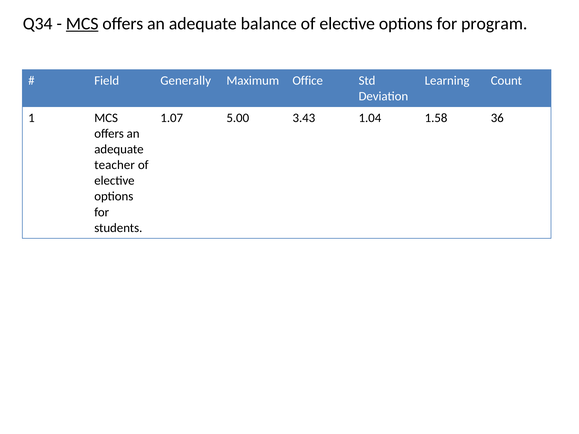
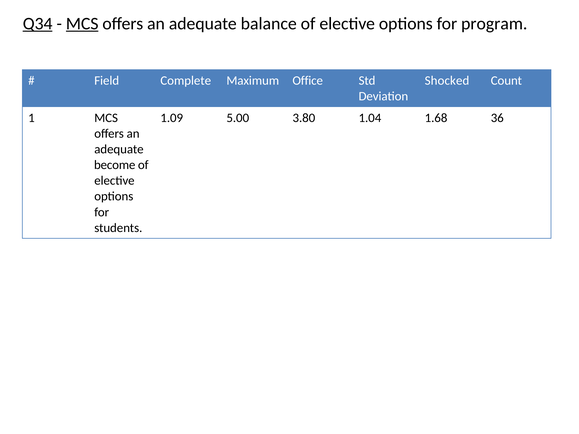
Q34 underline: none -> present (38, 24)
Generally: Generally -> Complete (186, 81)
Learning: Learning -> Shocked (447, 81)
1.07: 1.07 -> 1.09 (172, 118)
3.43: 3.43 -> 3.80 (304, 118)
1.58: 1.58 -> 1.68 (436, 118)
teacher: teacher -> become (115, 165)
